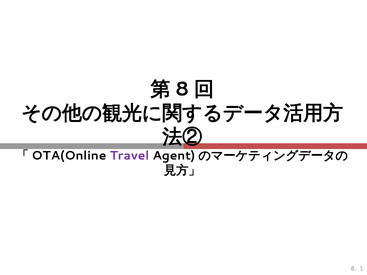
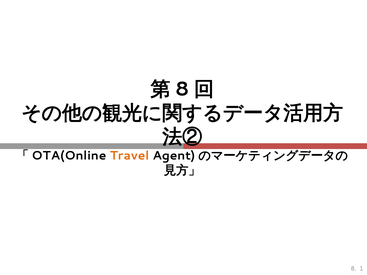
Travel colour: purple -> orange (130, 156)
